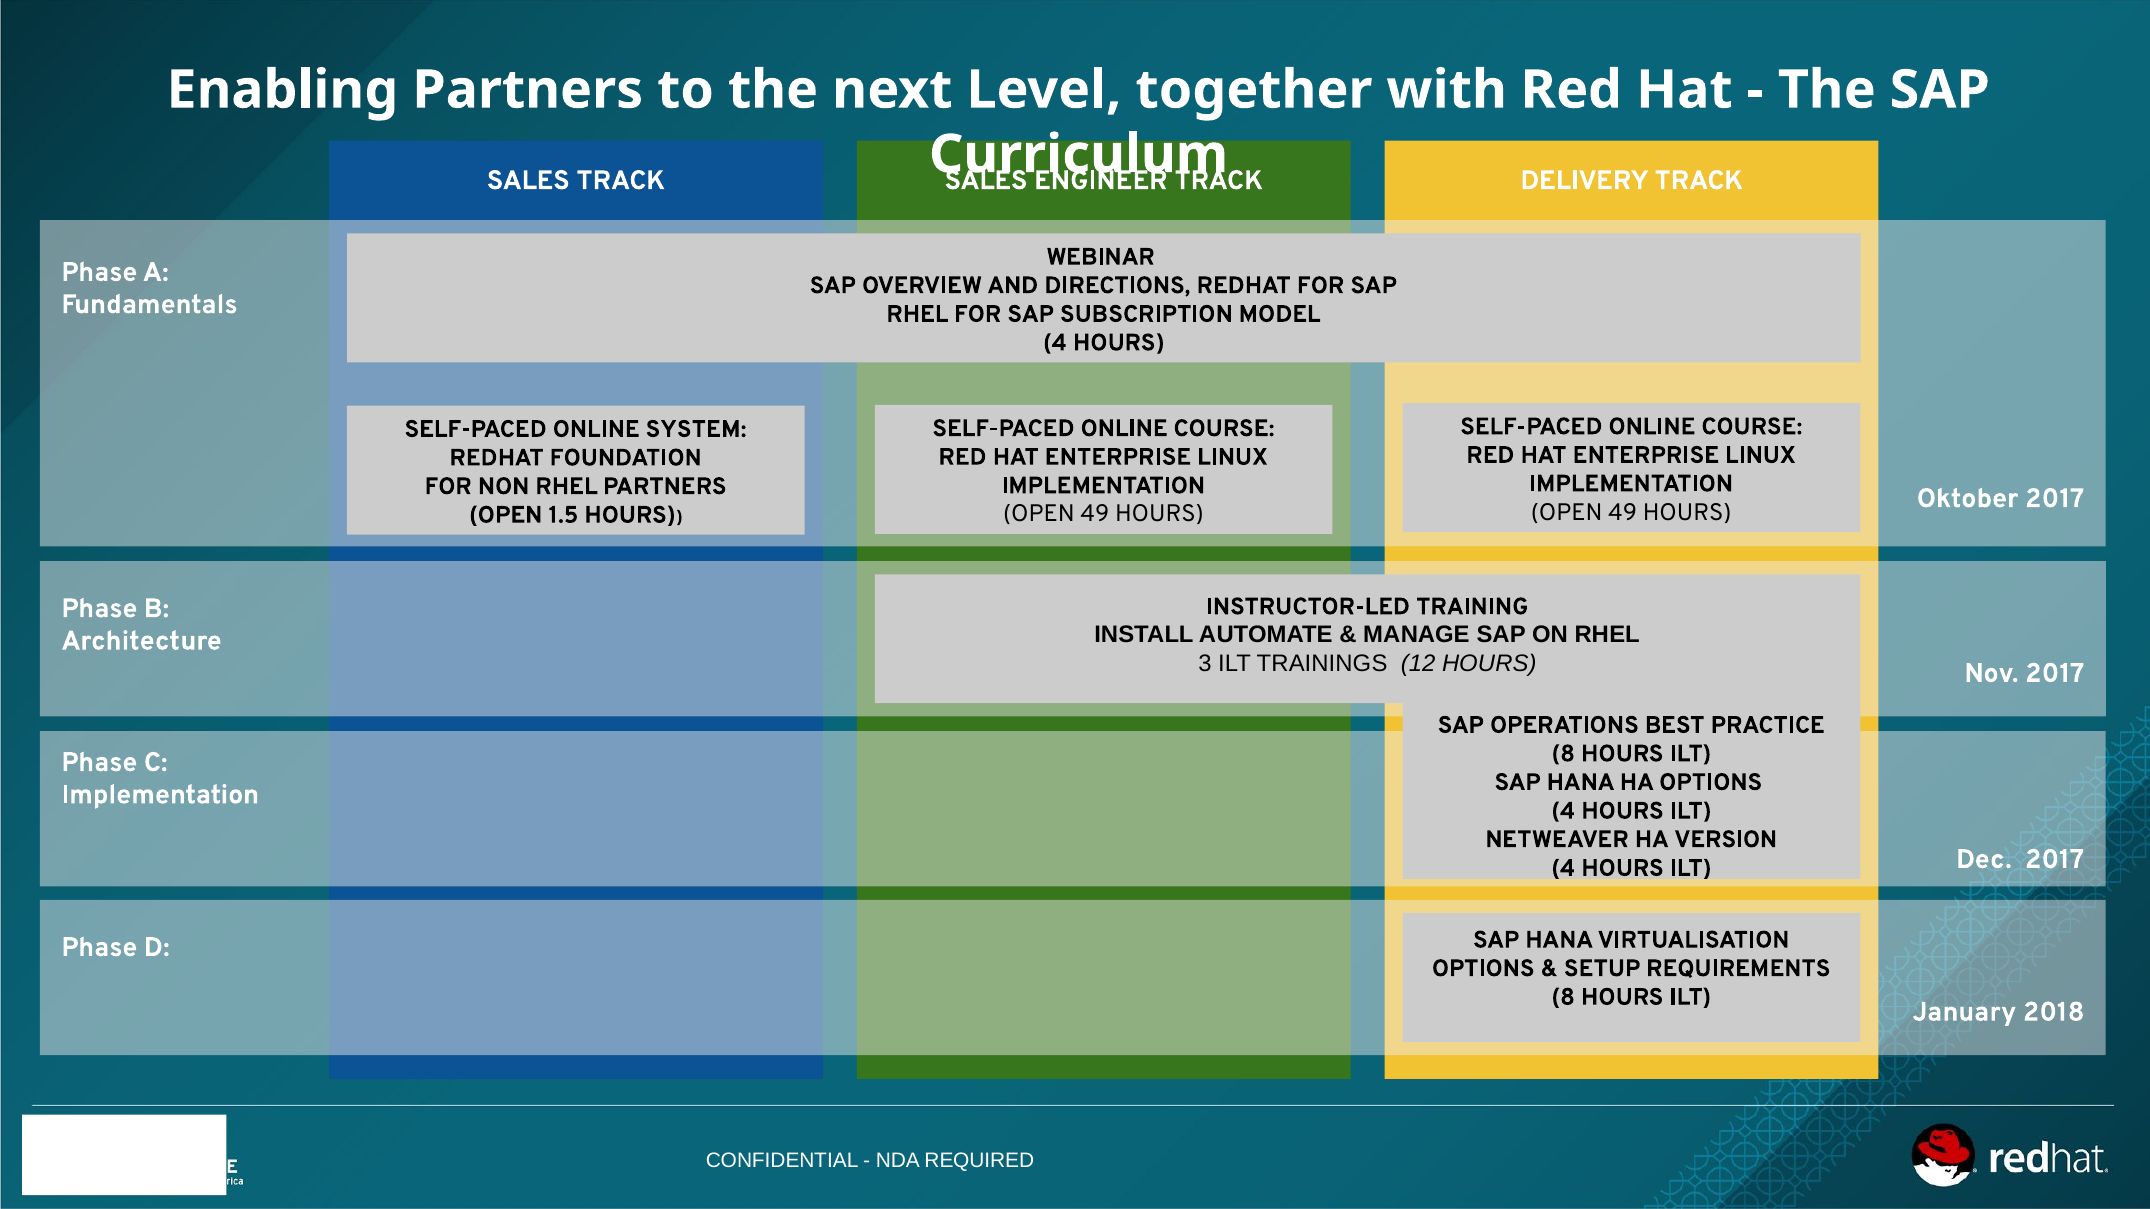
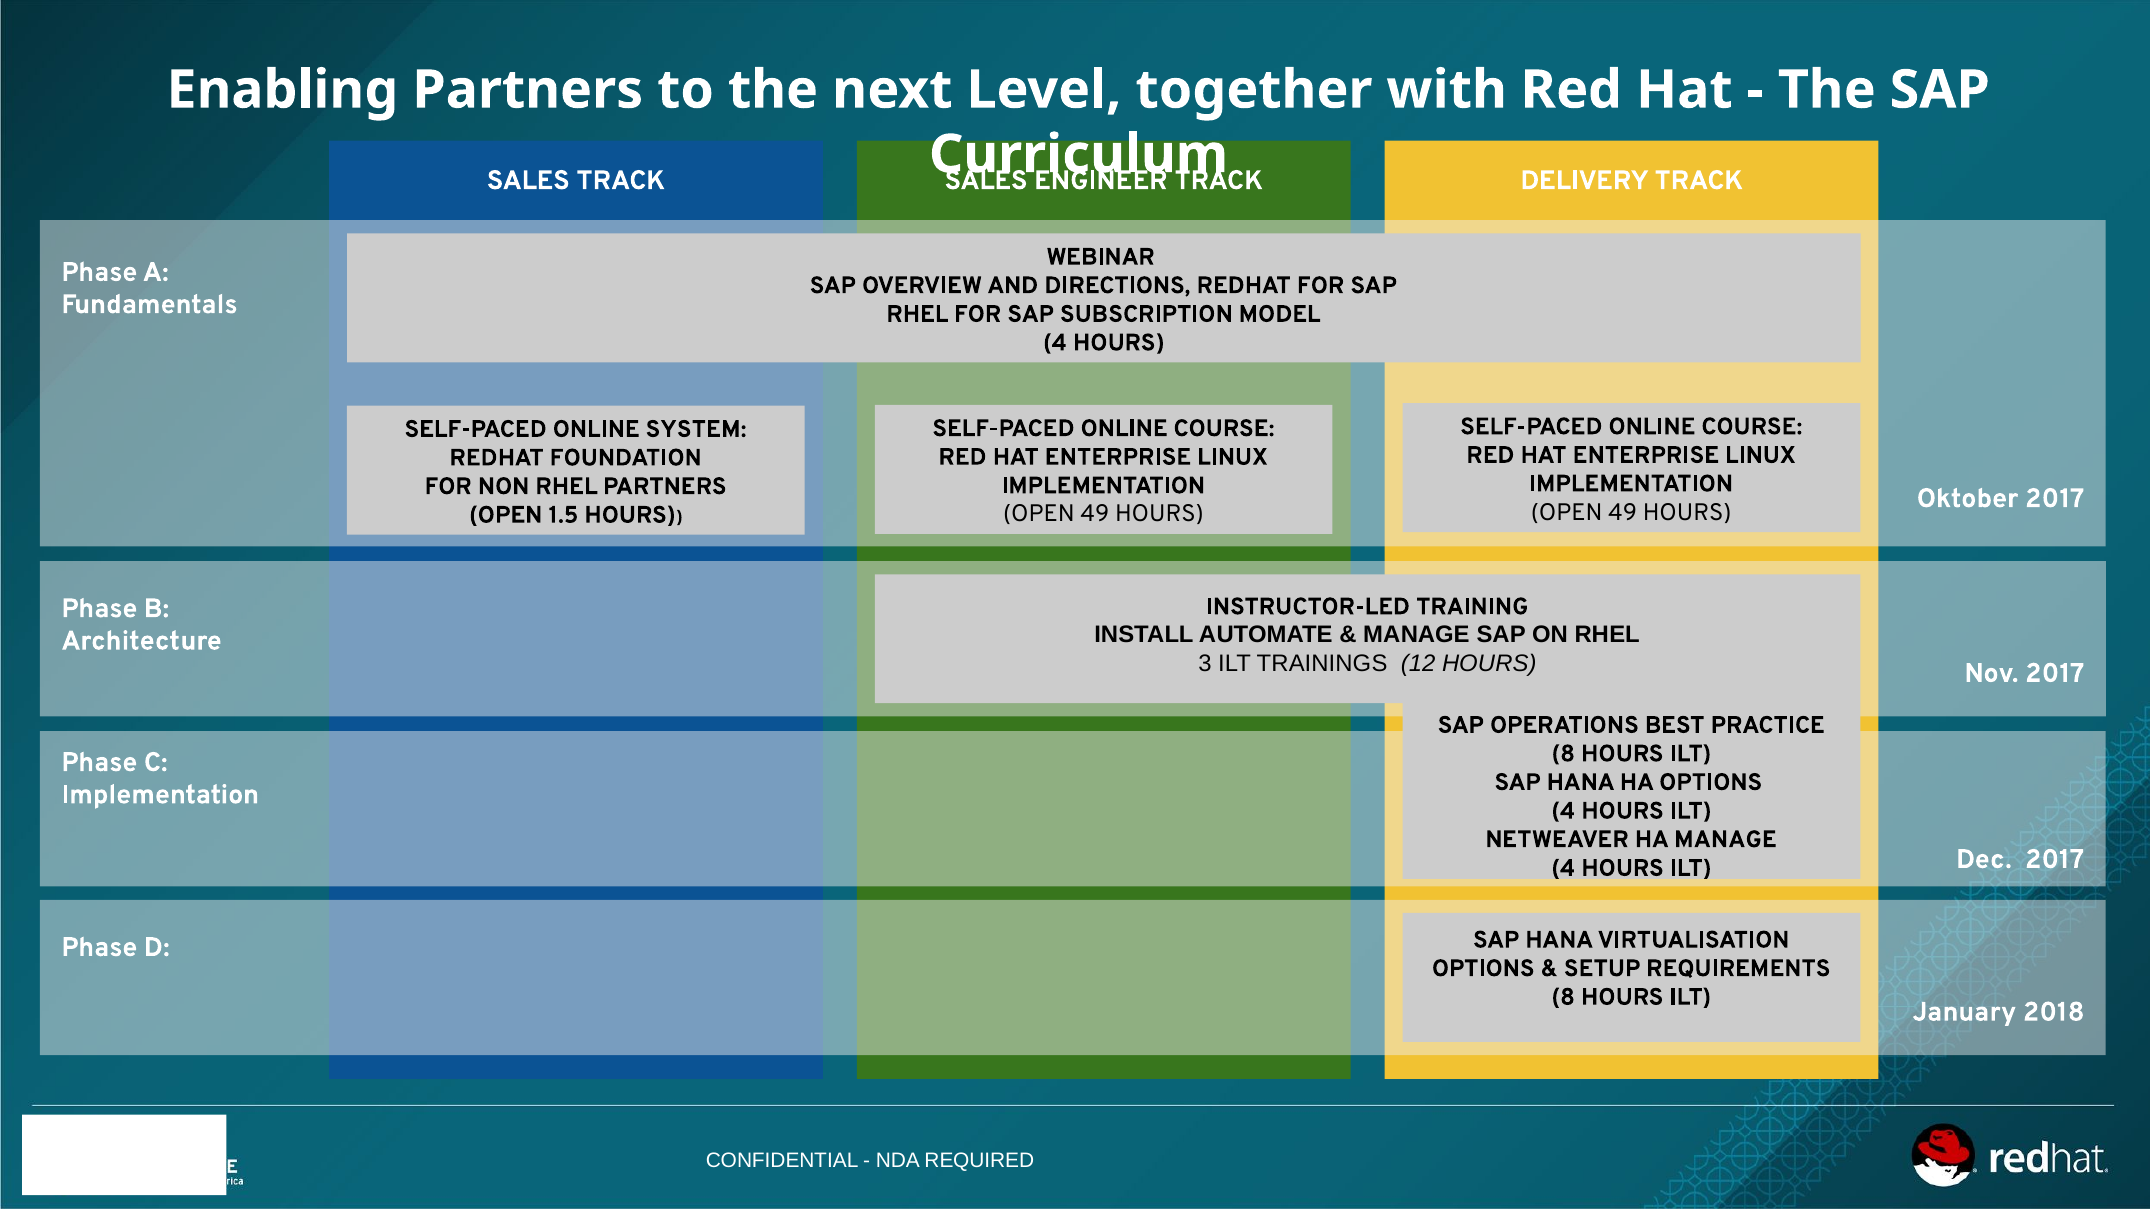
HA VERSION: VERSION -> MANAGE (1726, 840)
